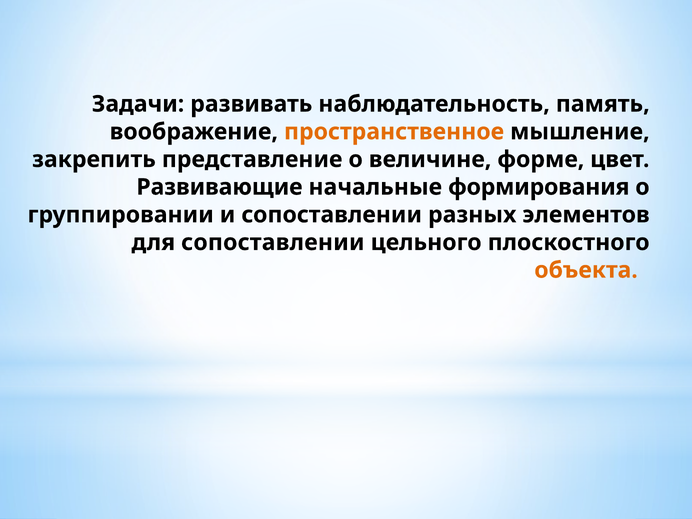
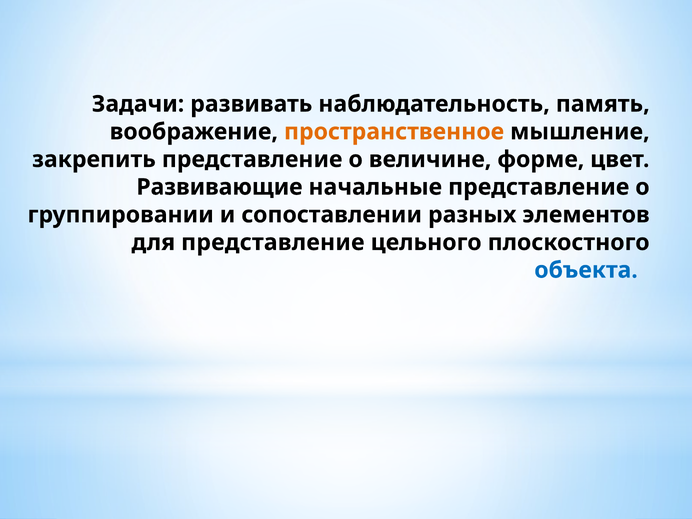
начальные формирования: формирования -> представление (539, 187)
для сопоставлении: сопоставлении -> представление (273, 242)
объекта colour: orange -> blue (586, 270)
